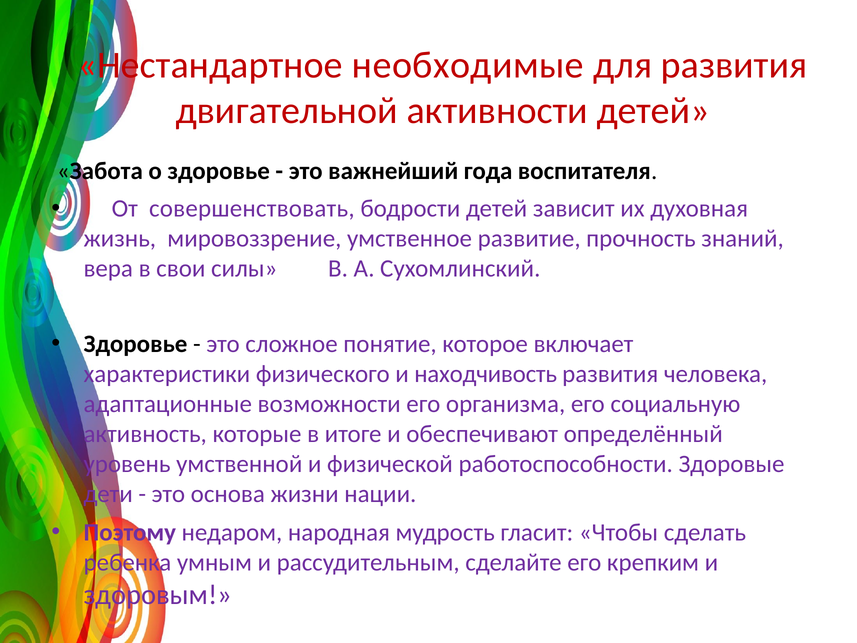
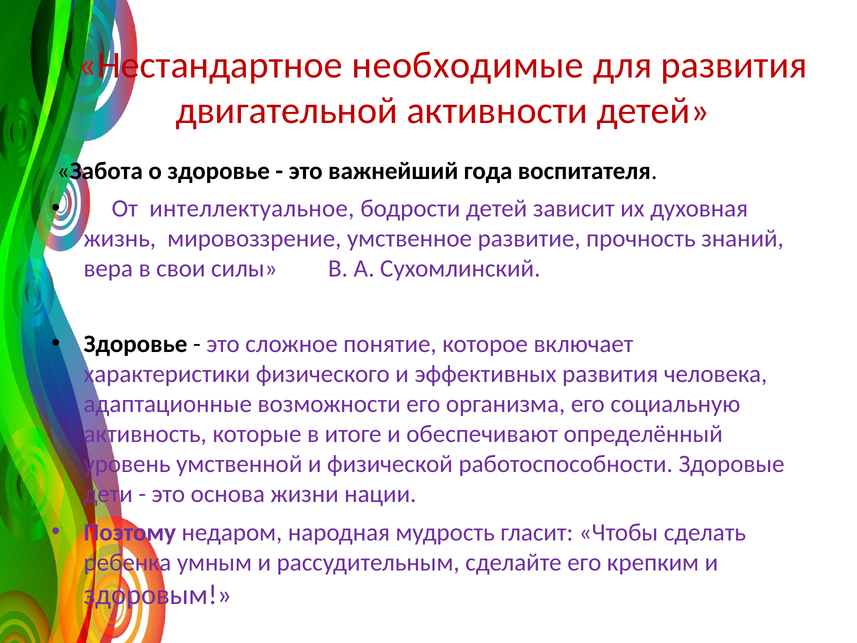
совершенствовать: совершенствовать -> интеллектуальное (252, 209)
находчивость: находчивость -> эффективных (486, 374)
